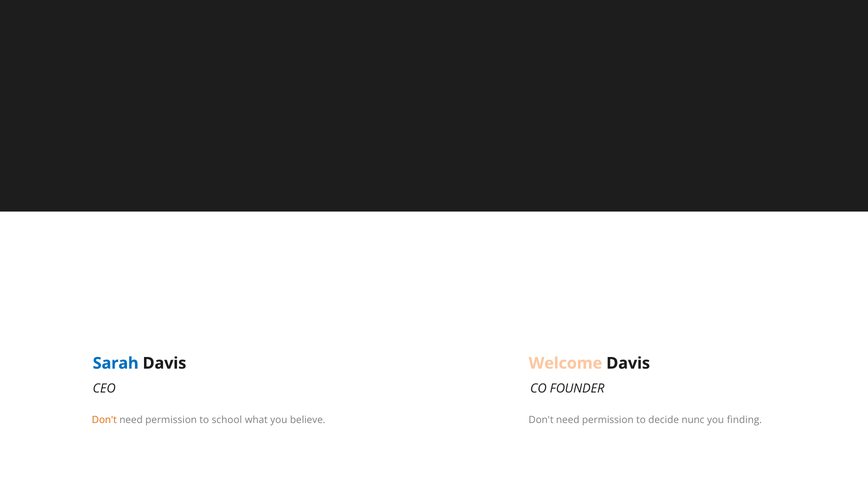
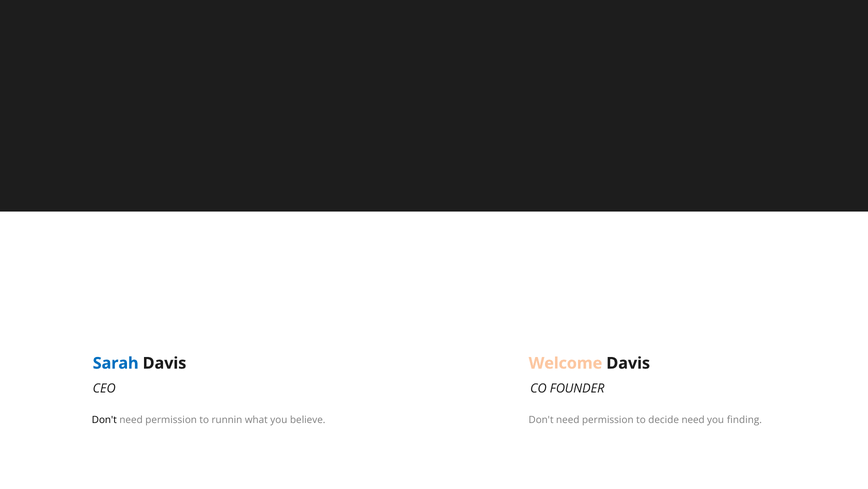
Don't colour: orange -> black (104, 420)
school: school -> runnin (227, 420)
decide nunc: nunc -> need (693, 420)
